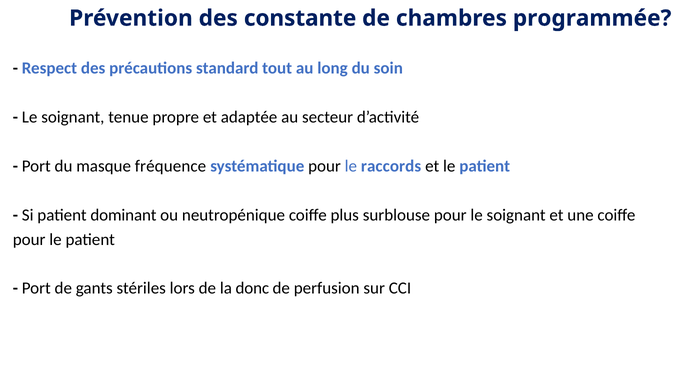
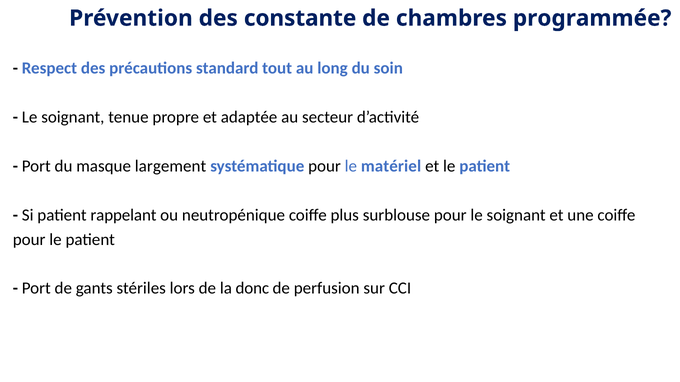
fréquence: fréquence -> largement (171, 166)
raccords: raccords -> matériel (391, 166)
dominant: dominant -> rappelant (123, 215)
